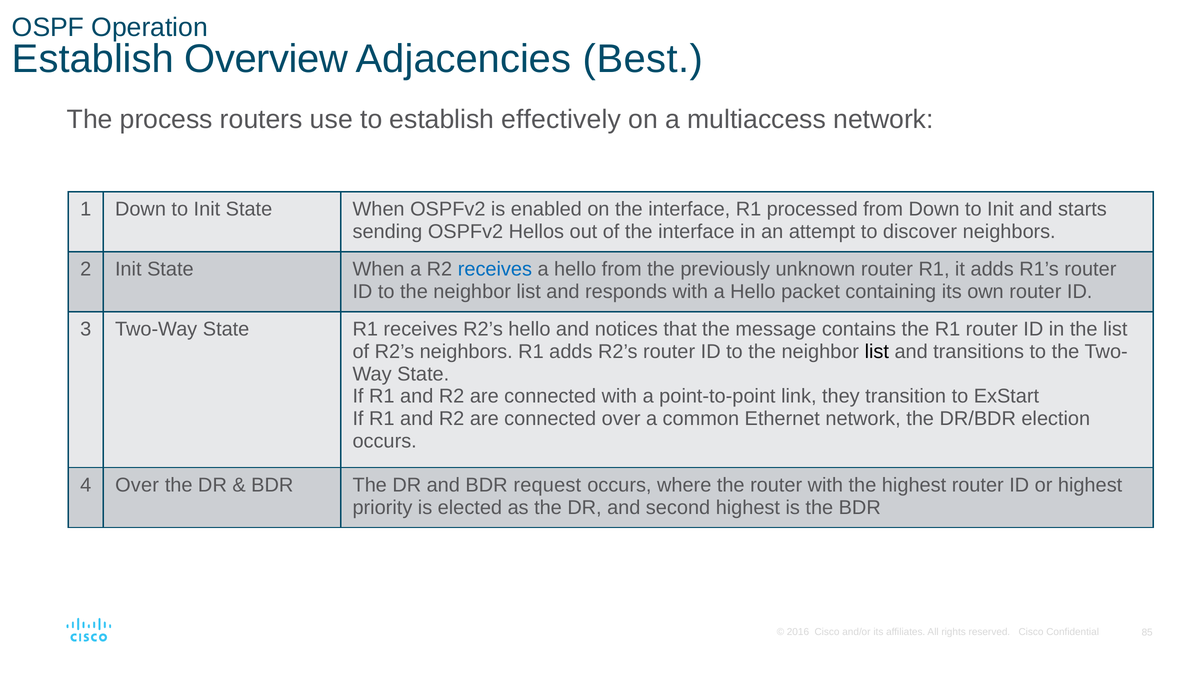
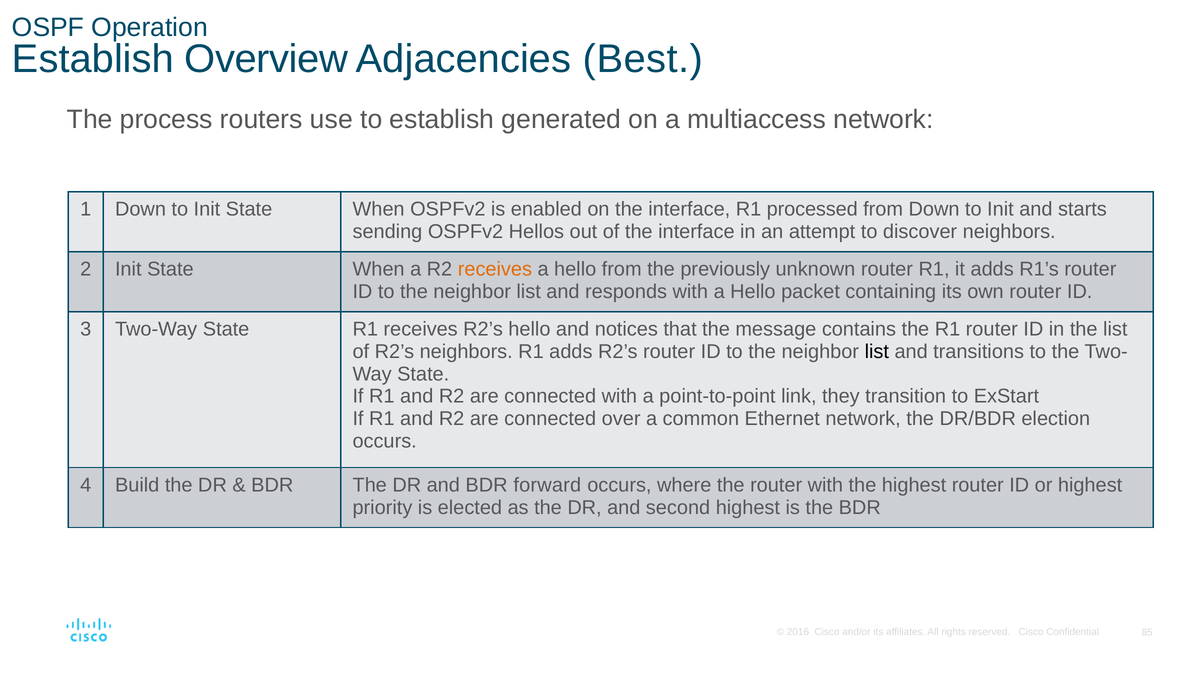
effectively: effectively -> generated (561, 120)
receives colour: blue -> orange (495, 269)
4 Over: Over -> Build (137, 485)
request: request -> forward (547, 485)
